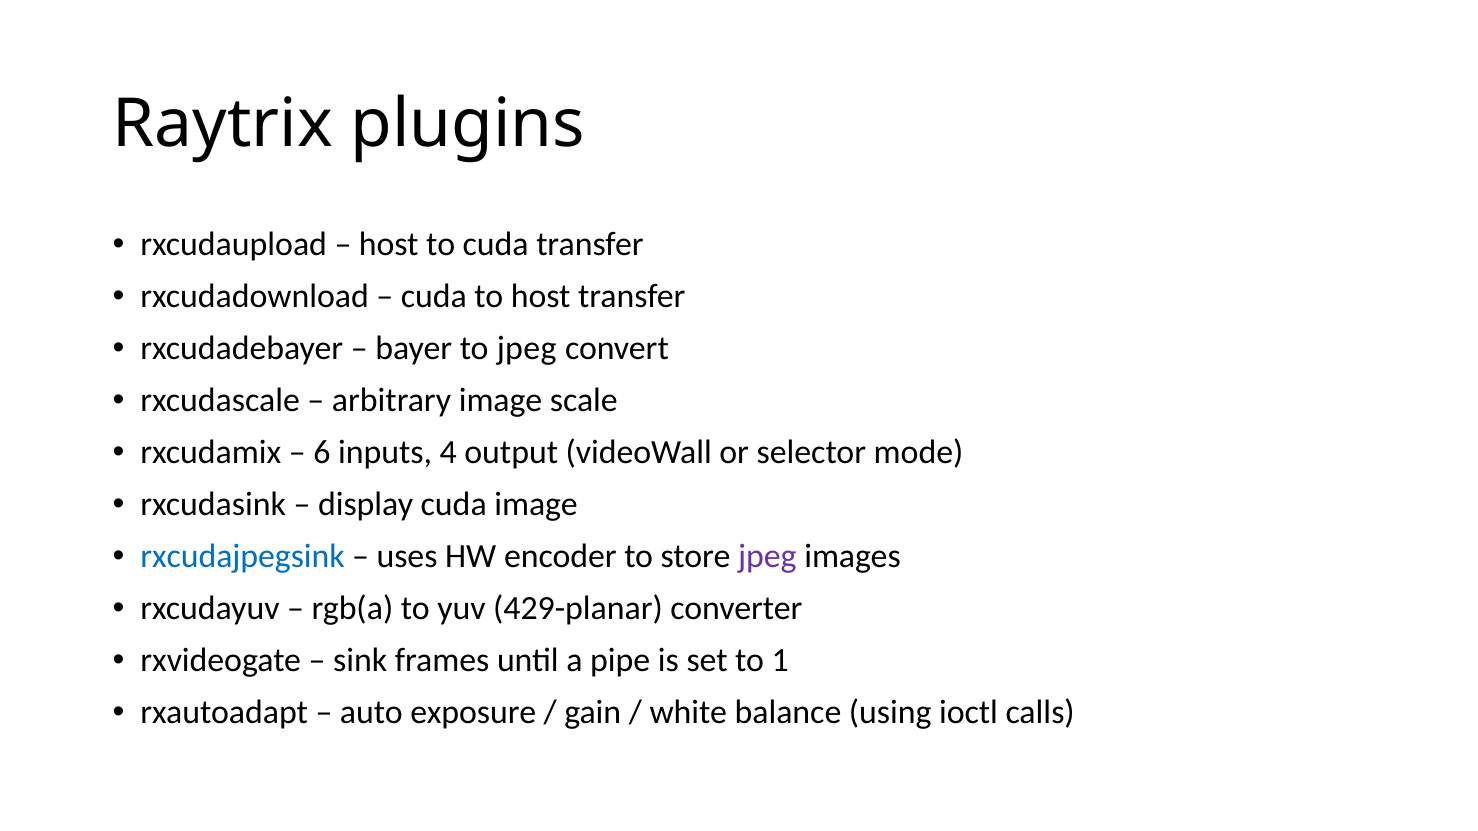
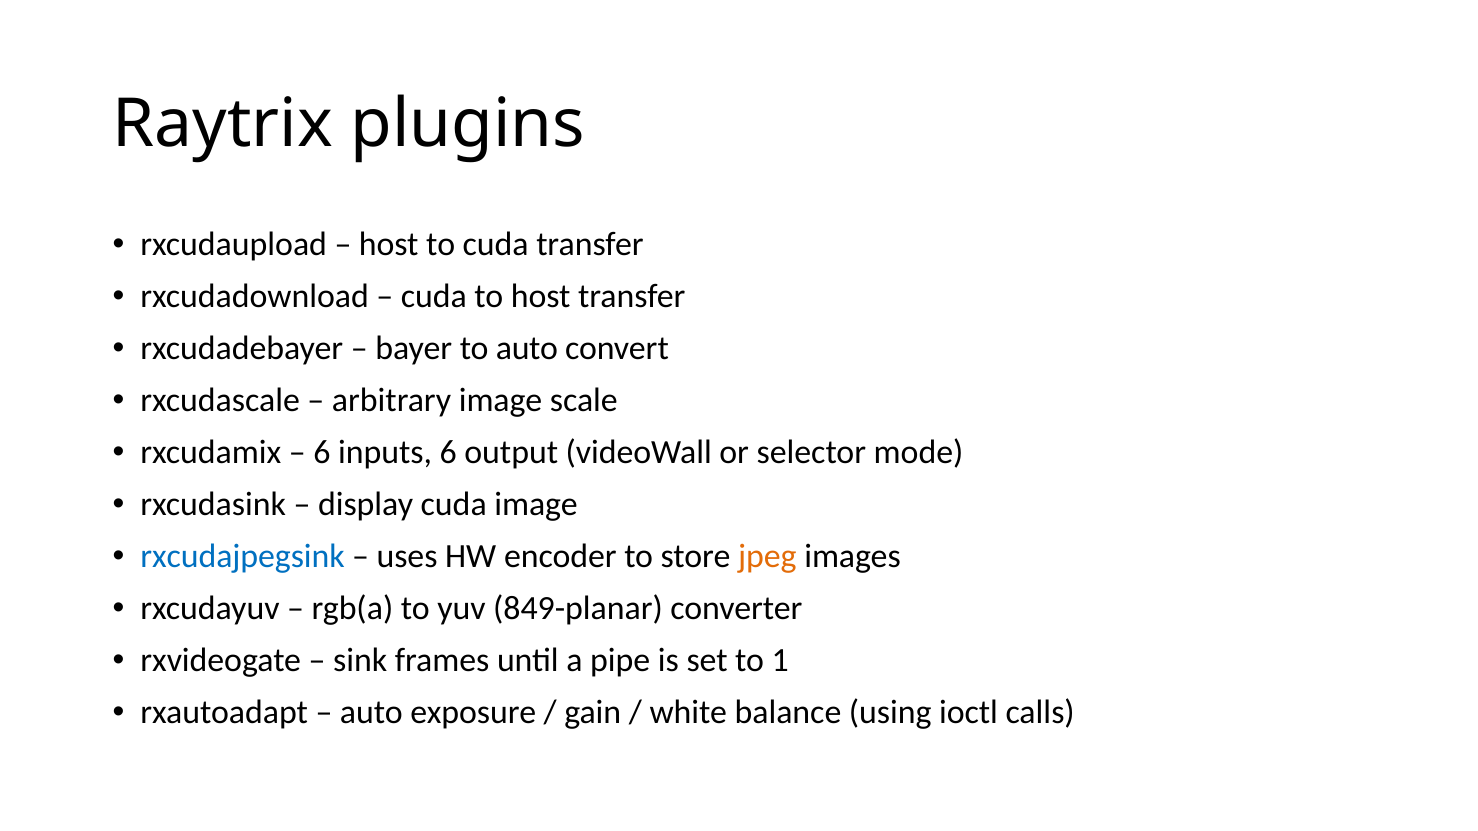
to jpeg: jpeg -> auto (527, 349)
inputs 4: 4 -> 6 (448, 453)
jpeg colour: purple -> orange (767, 557)
429-planar: 429-planar -> 849-planar (578, 609)
